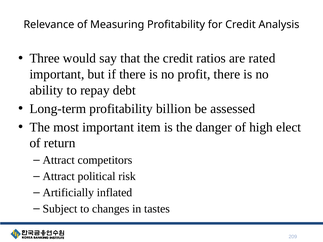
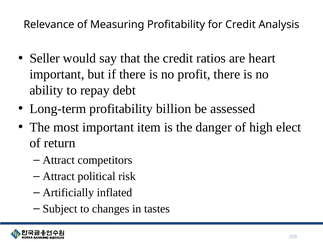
Three: Three -> Seller (45, 58)
rated: rated -> heart (262, 58)
